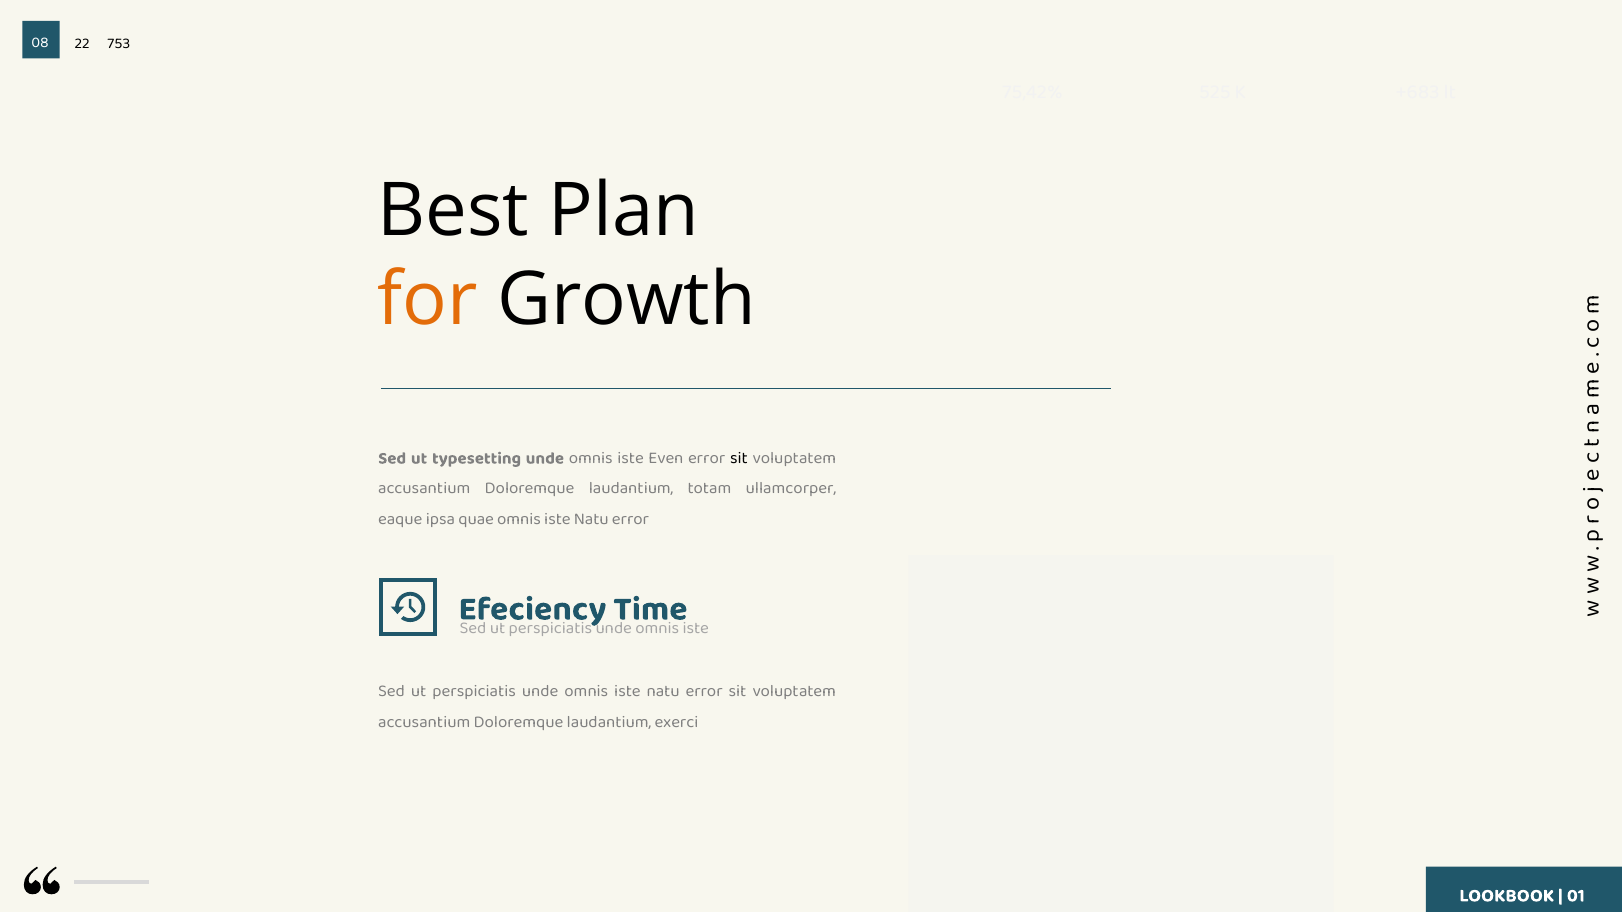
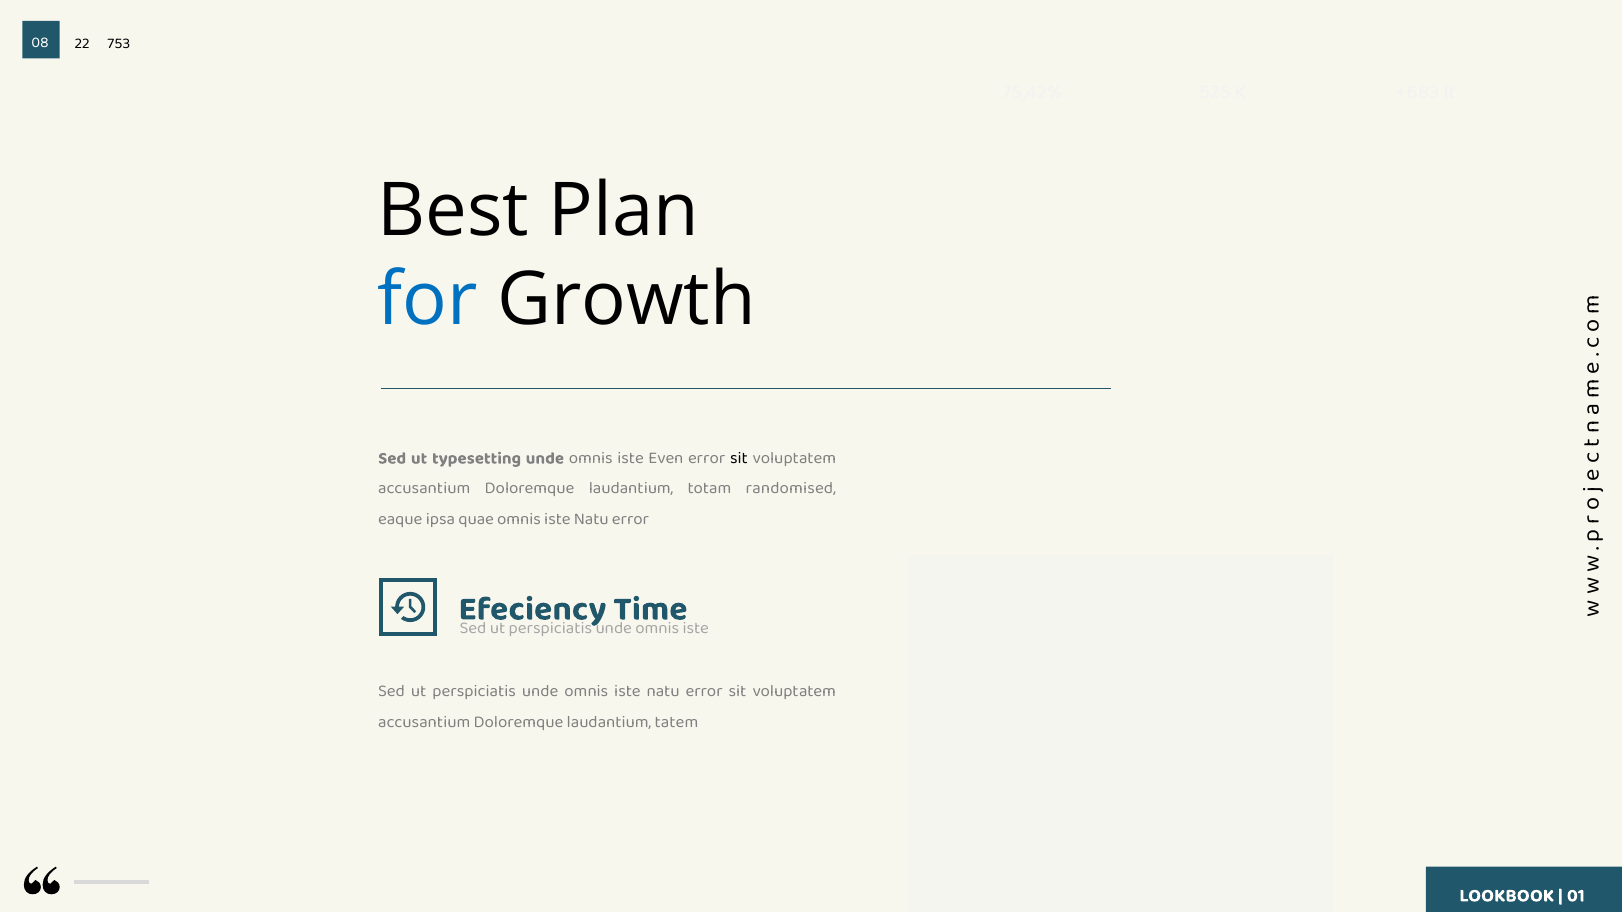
for colour: orange -> blue (428, 300)
ullamcorper: ullamcorper -> randomised (791, 489)
exerci: exerci -> tatem (676, 722)
